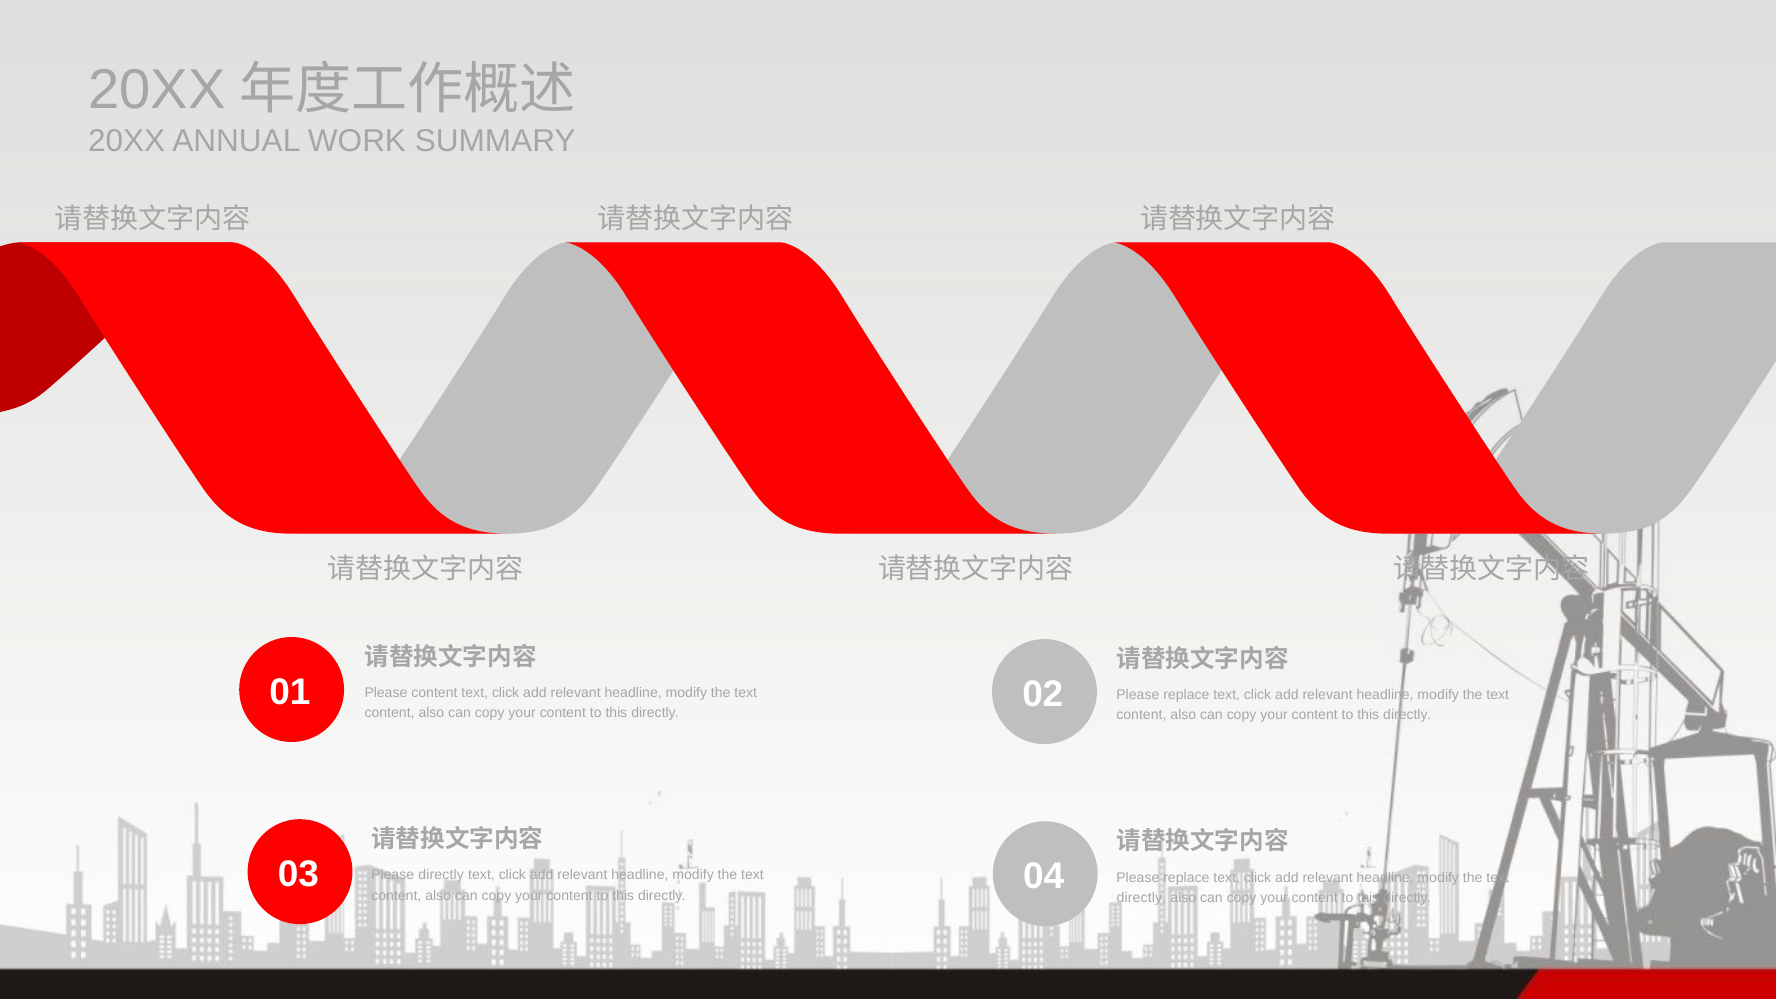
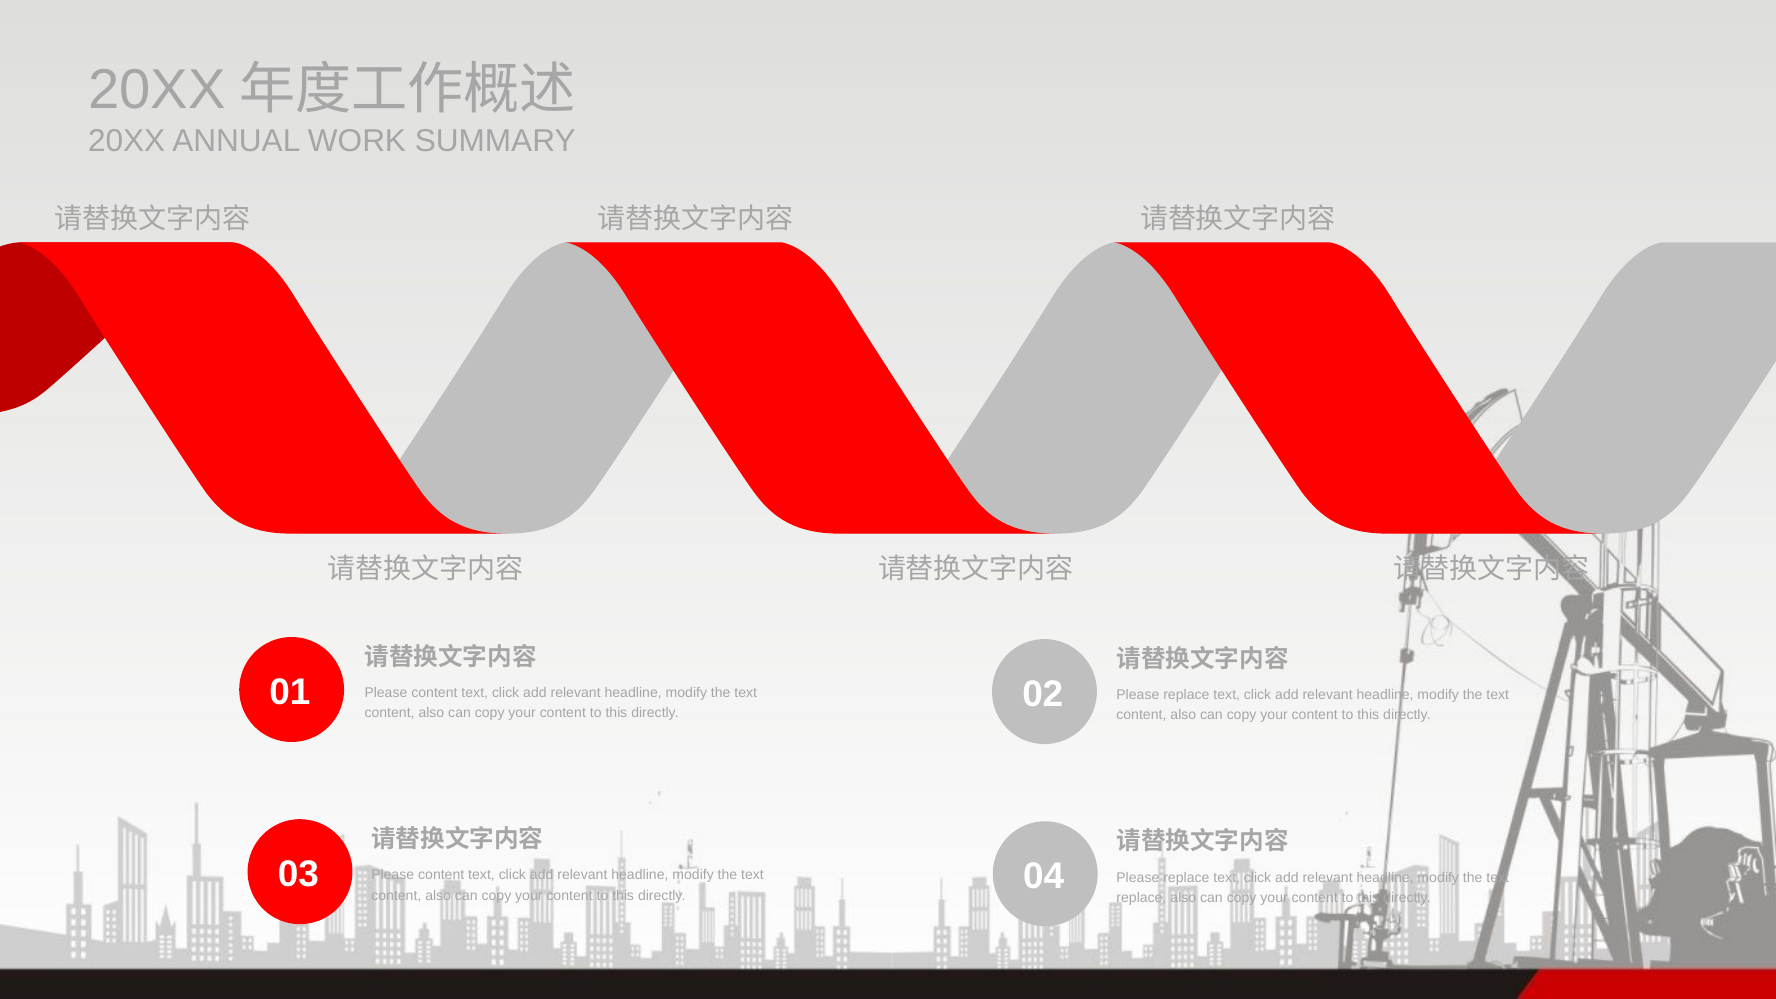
directly: directly -> content (441, 875)
directly: directly -> replace (1141, 897)
